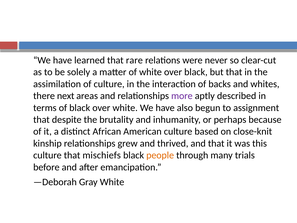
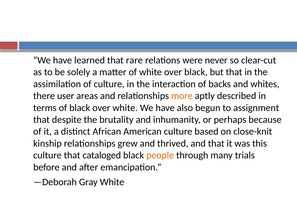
next: next -> user (66, 96)
more colour: purple -> orange (182, 96)
mischiefs: mischiefs -> cataloged (102, 155)
